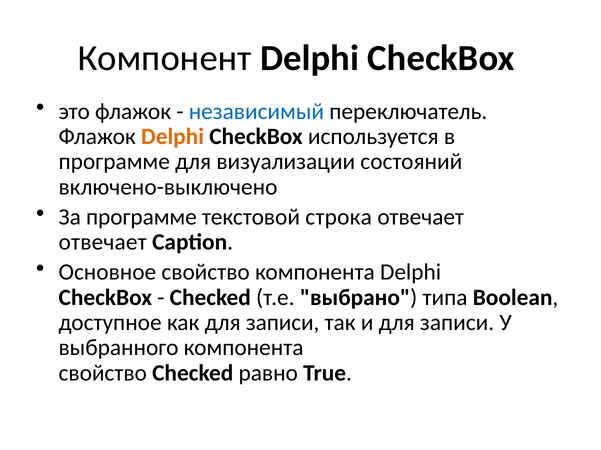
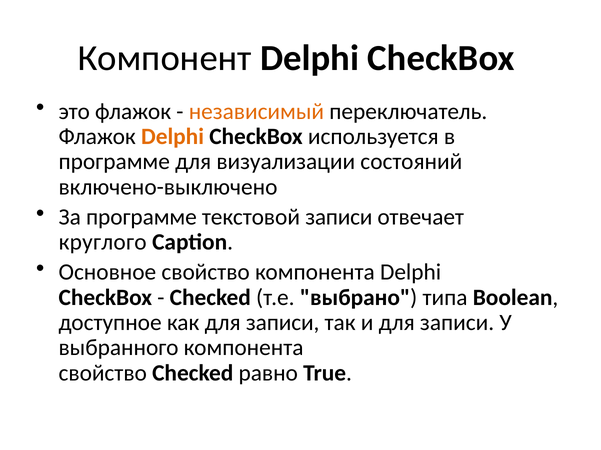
независимый colour: blue -> orange (256, 112)
текстовой строка: строка -> записи (339, 217)
отвечает: отвечает -> круглого (103, 243)
